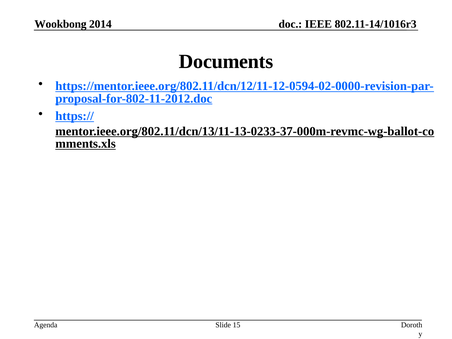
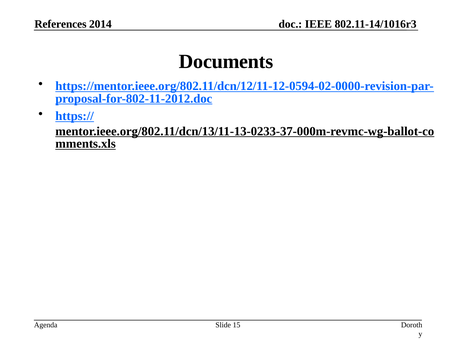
Wookbong: Wookbong -> References (60, 24)
